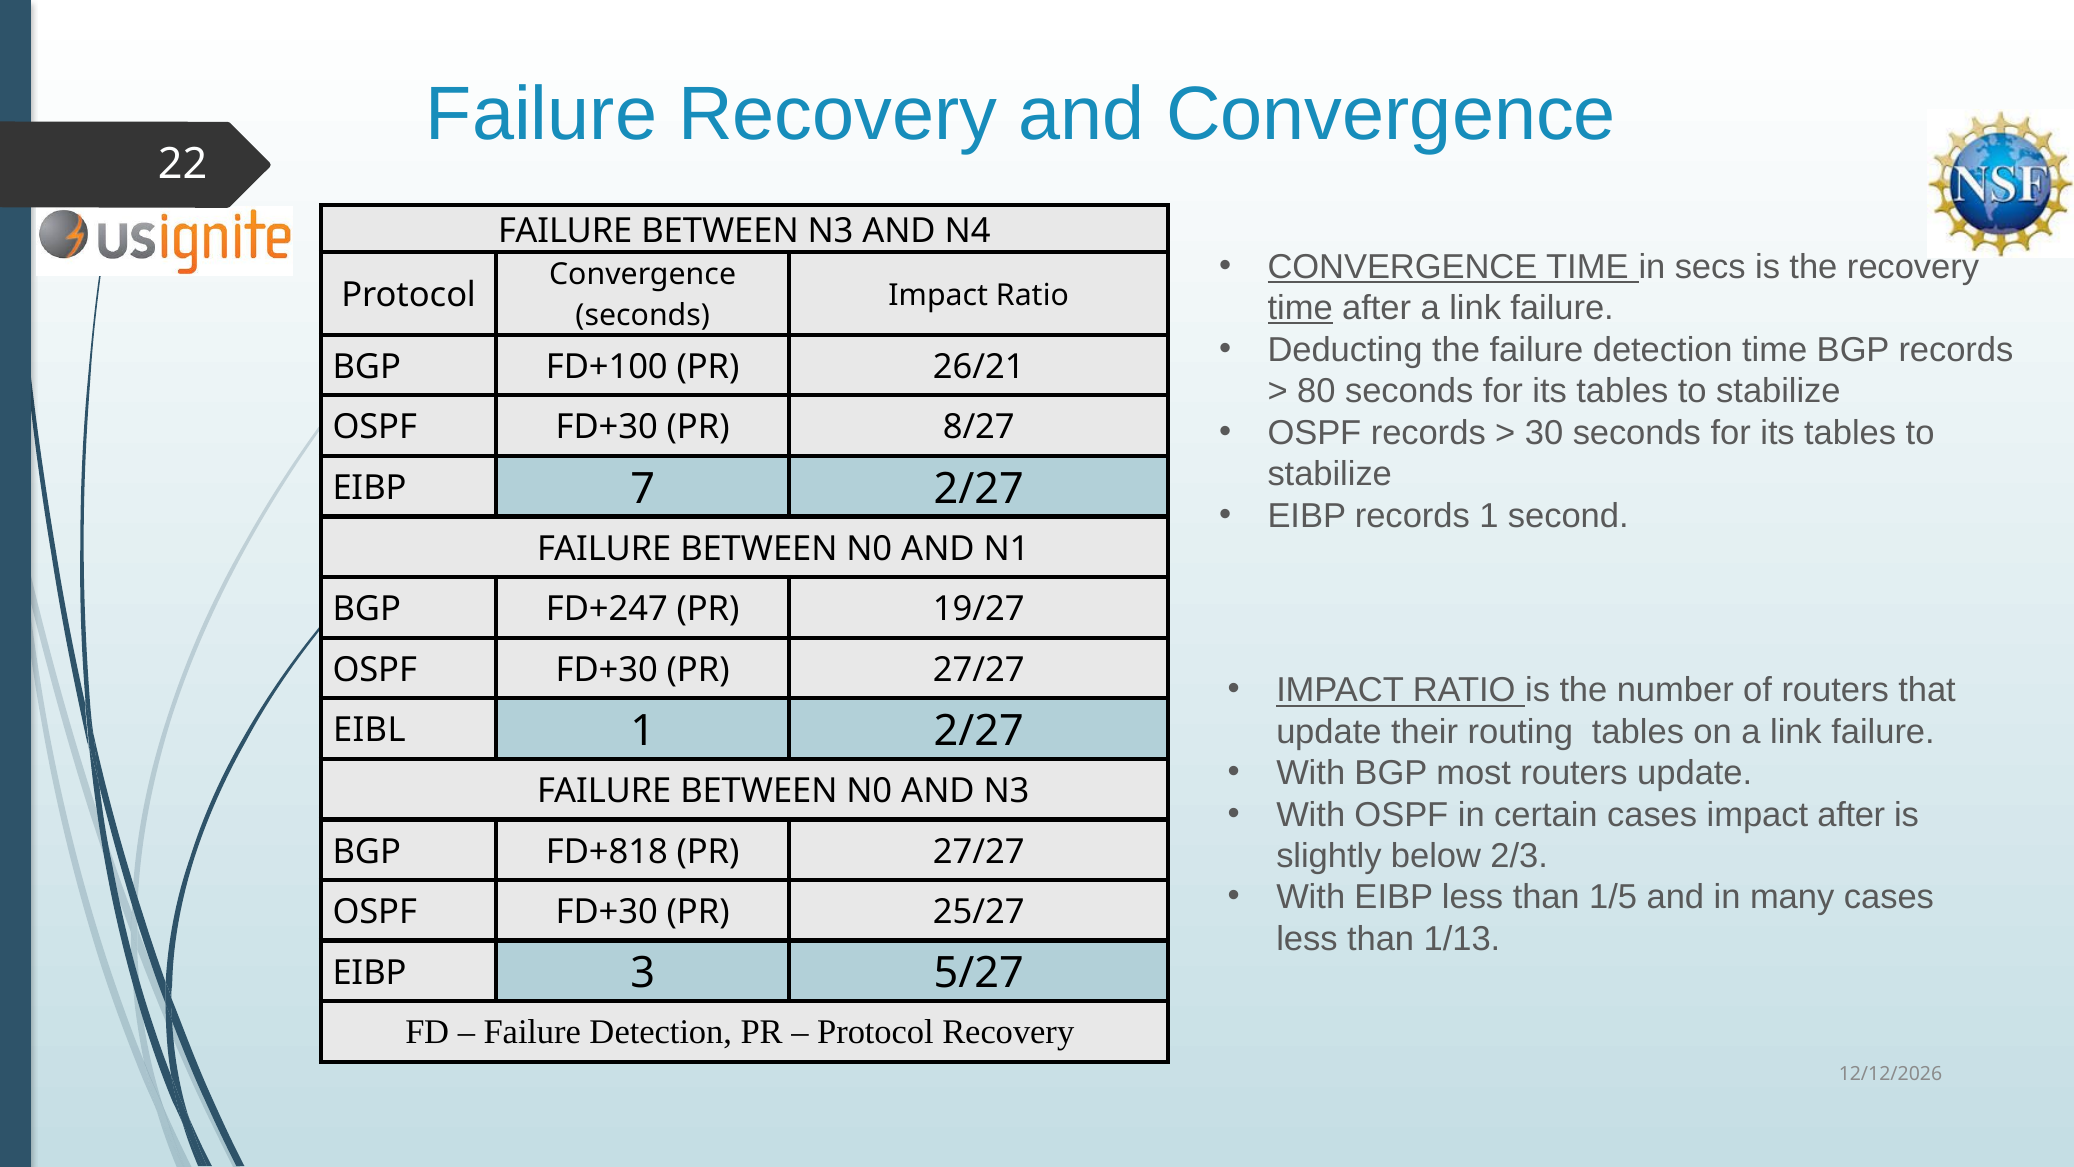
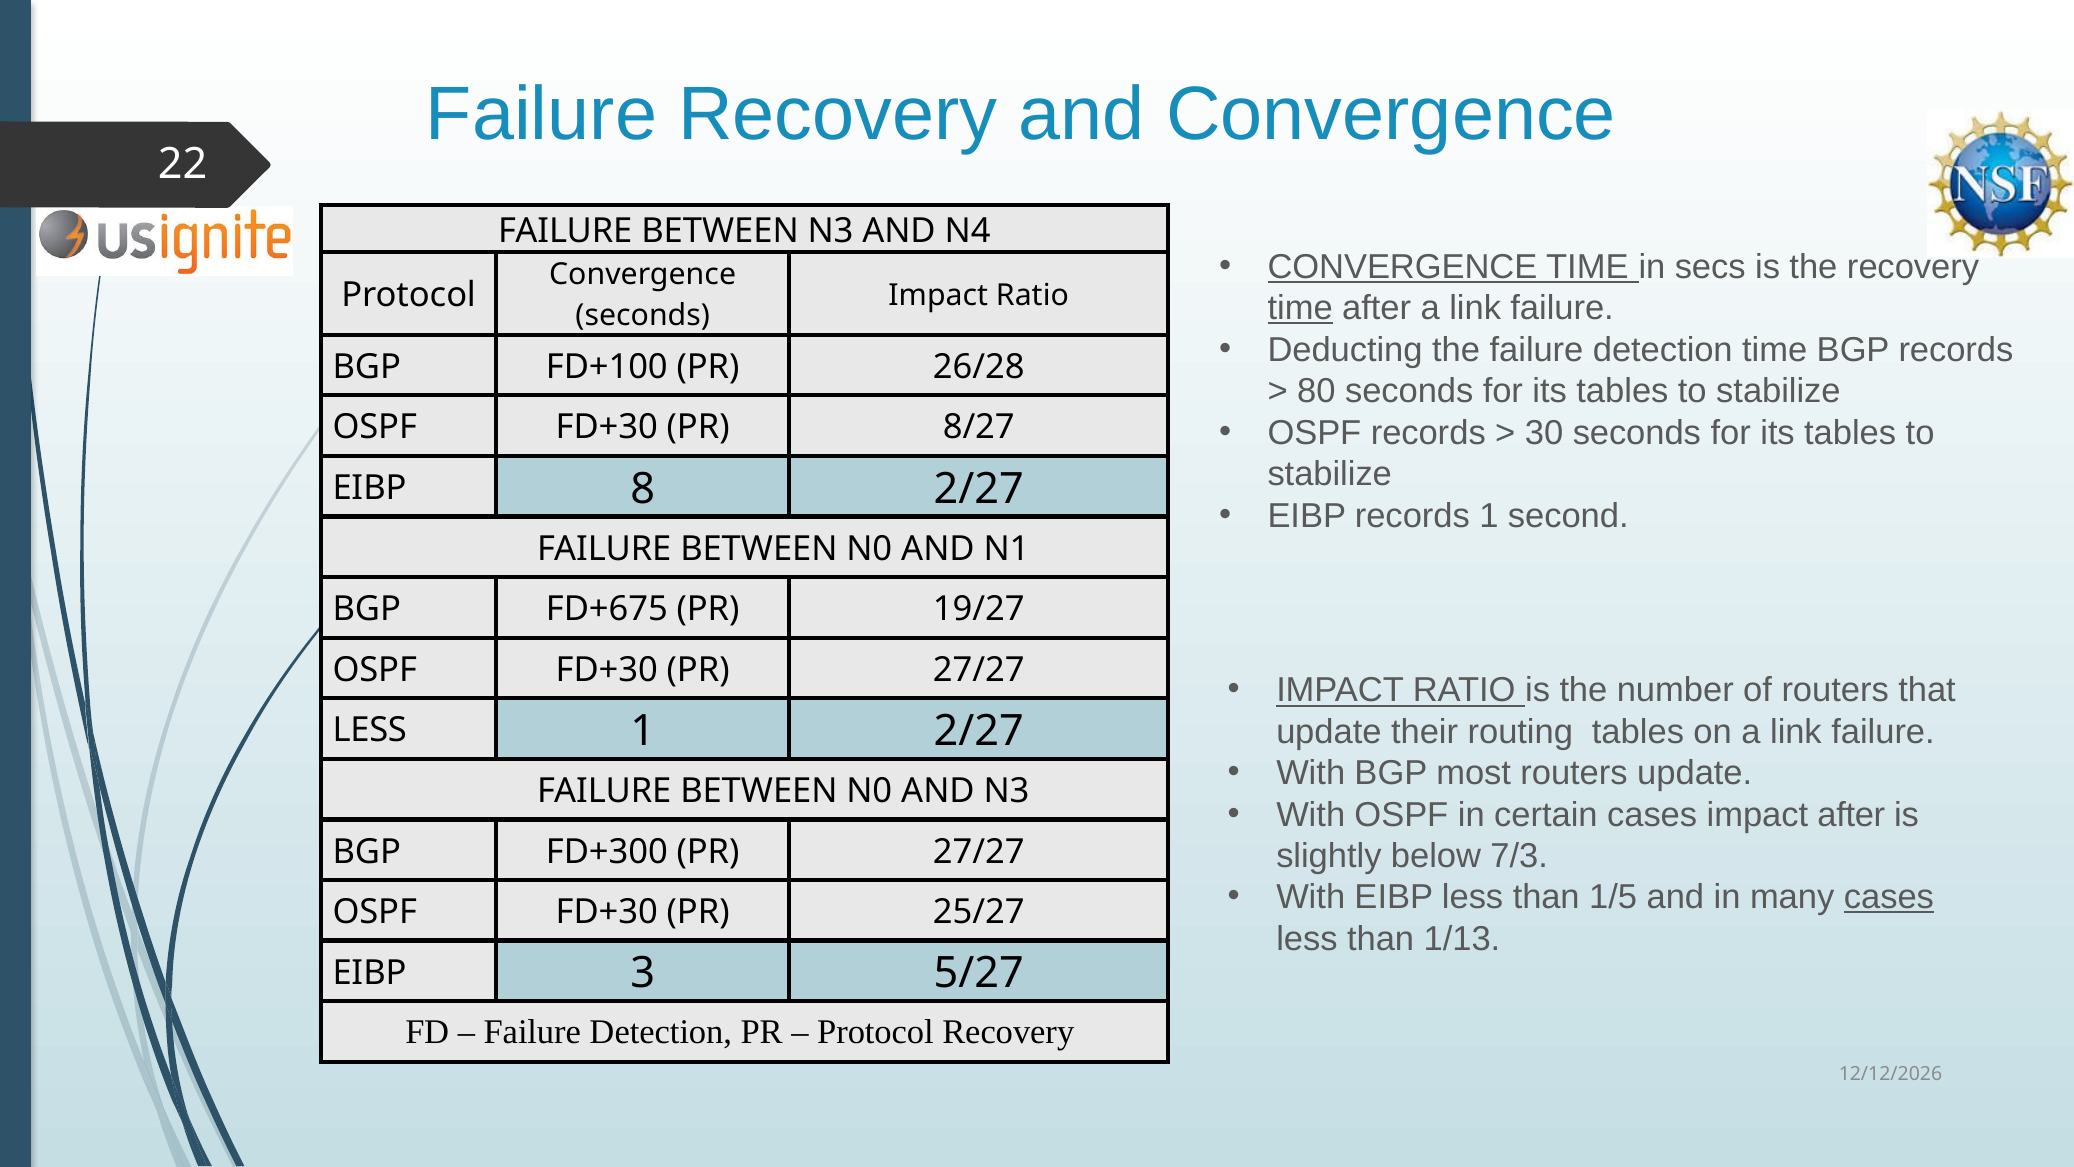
26/21: 26/21 -> 26/28 (979, 367)
7: 7 -> 8 (643, 489)
FD+247: FD+247 -> FD+675 (607, 609)
EIBL: EIBL -> LESS (370, 730)
2/3: 2/3 -> 7/3 (1519, 856)
FD+818: FD+818 -> FD+300 (607, 851)
cases underline: none -> present (1889, 897)
